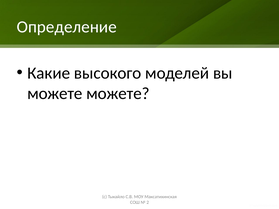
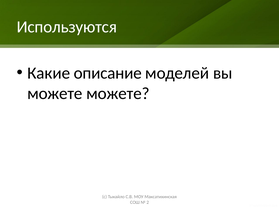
Определение: Определение -> Используются (67, 27)
высокого: высокого -> описание (108, 73)
